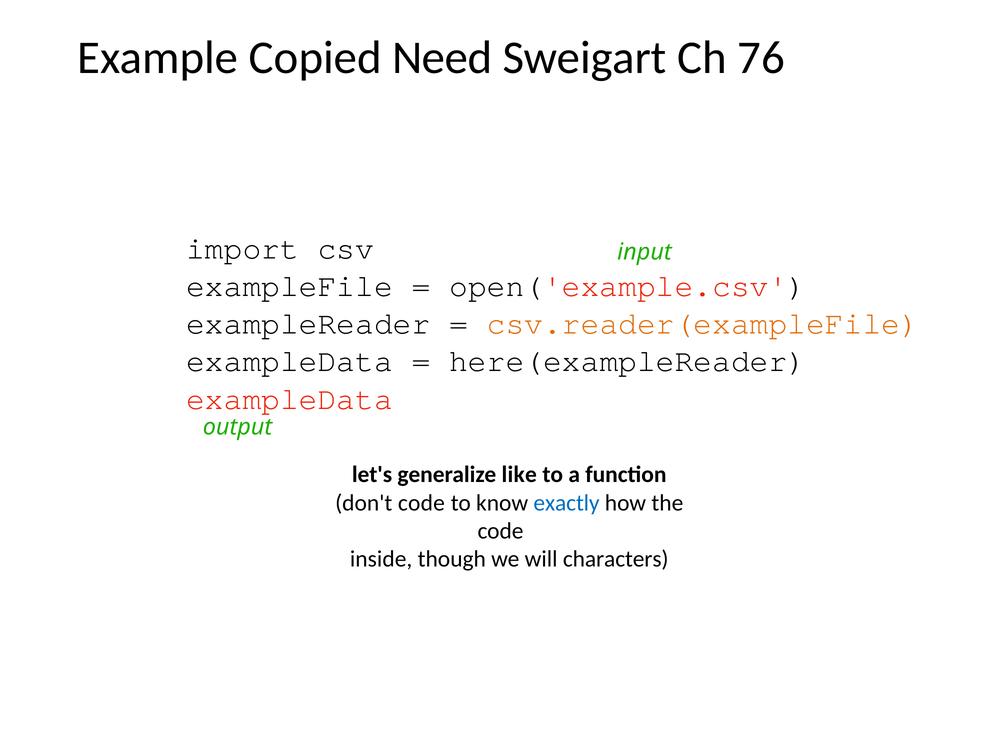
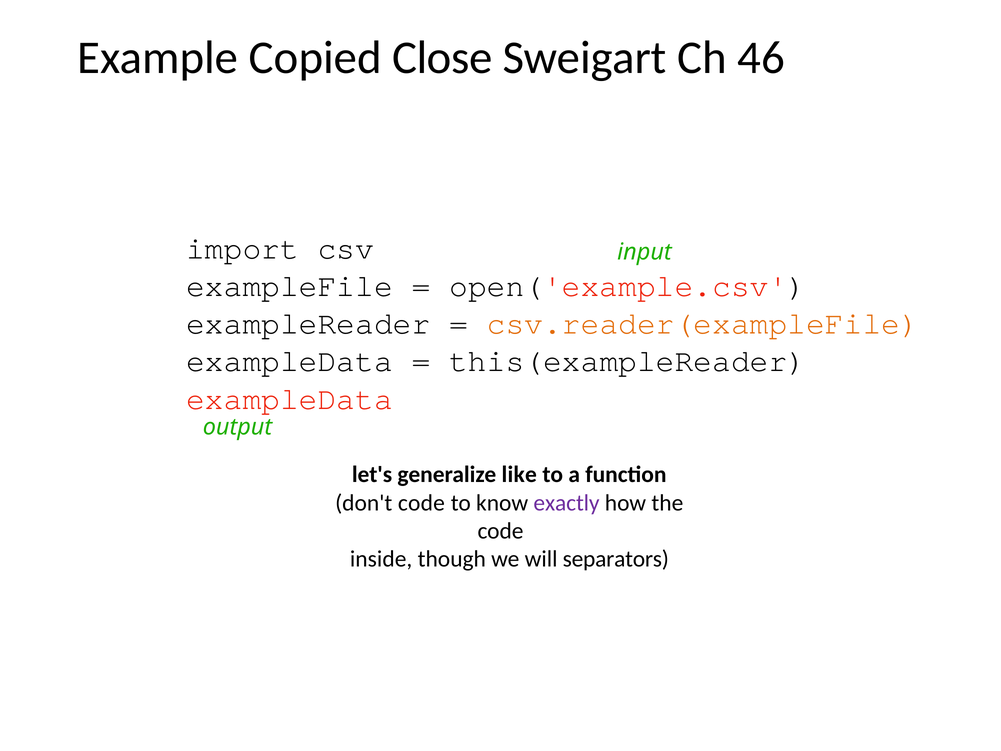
Need: Need -> Close (442, 58)
76: 76 -> 46 (761, 58)
here(exampleReader: here(exampleReader -> this(exampleReader (628, 361)
exactly colour: blue -> purple (567, 503)
characters: characters -> separators (616, 559)
